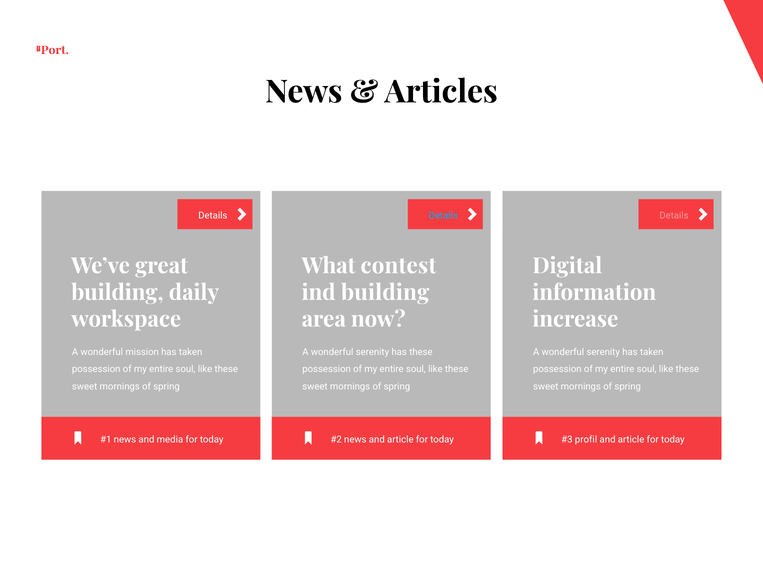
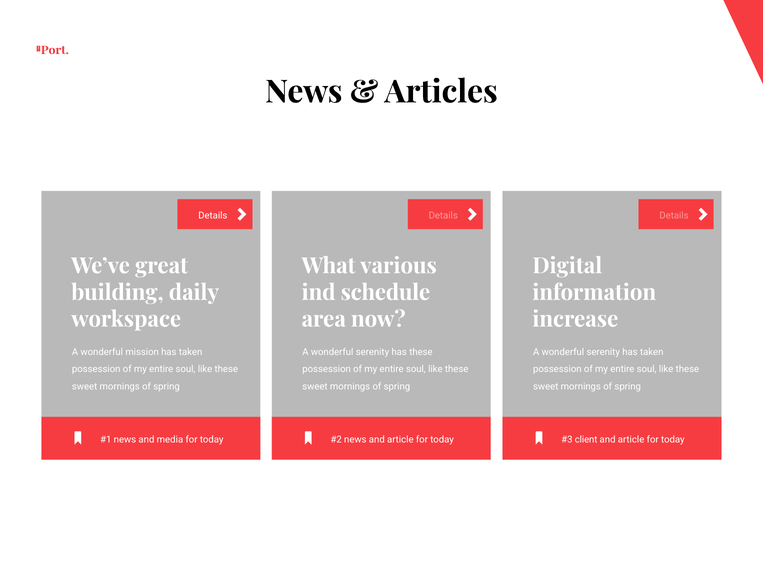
Details colour: light blue -> pink (443, 216)
contest: contest -> various (399, 266)
ind building: building -> schedule (385, 293)
profil: profil -> client (586, 440)
